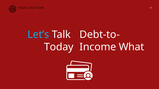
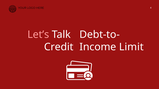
Let’s colour: light blue -> pink (38, 35)
Today: Today -> Credit (59, 47)
What: What -> Limit (131, 47)
